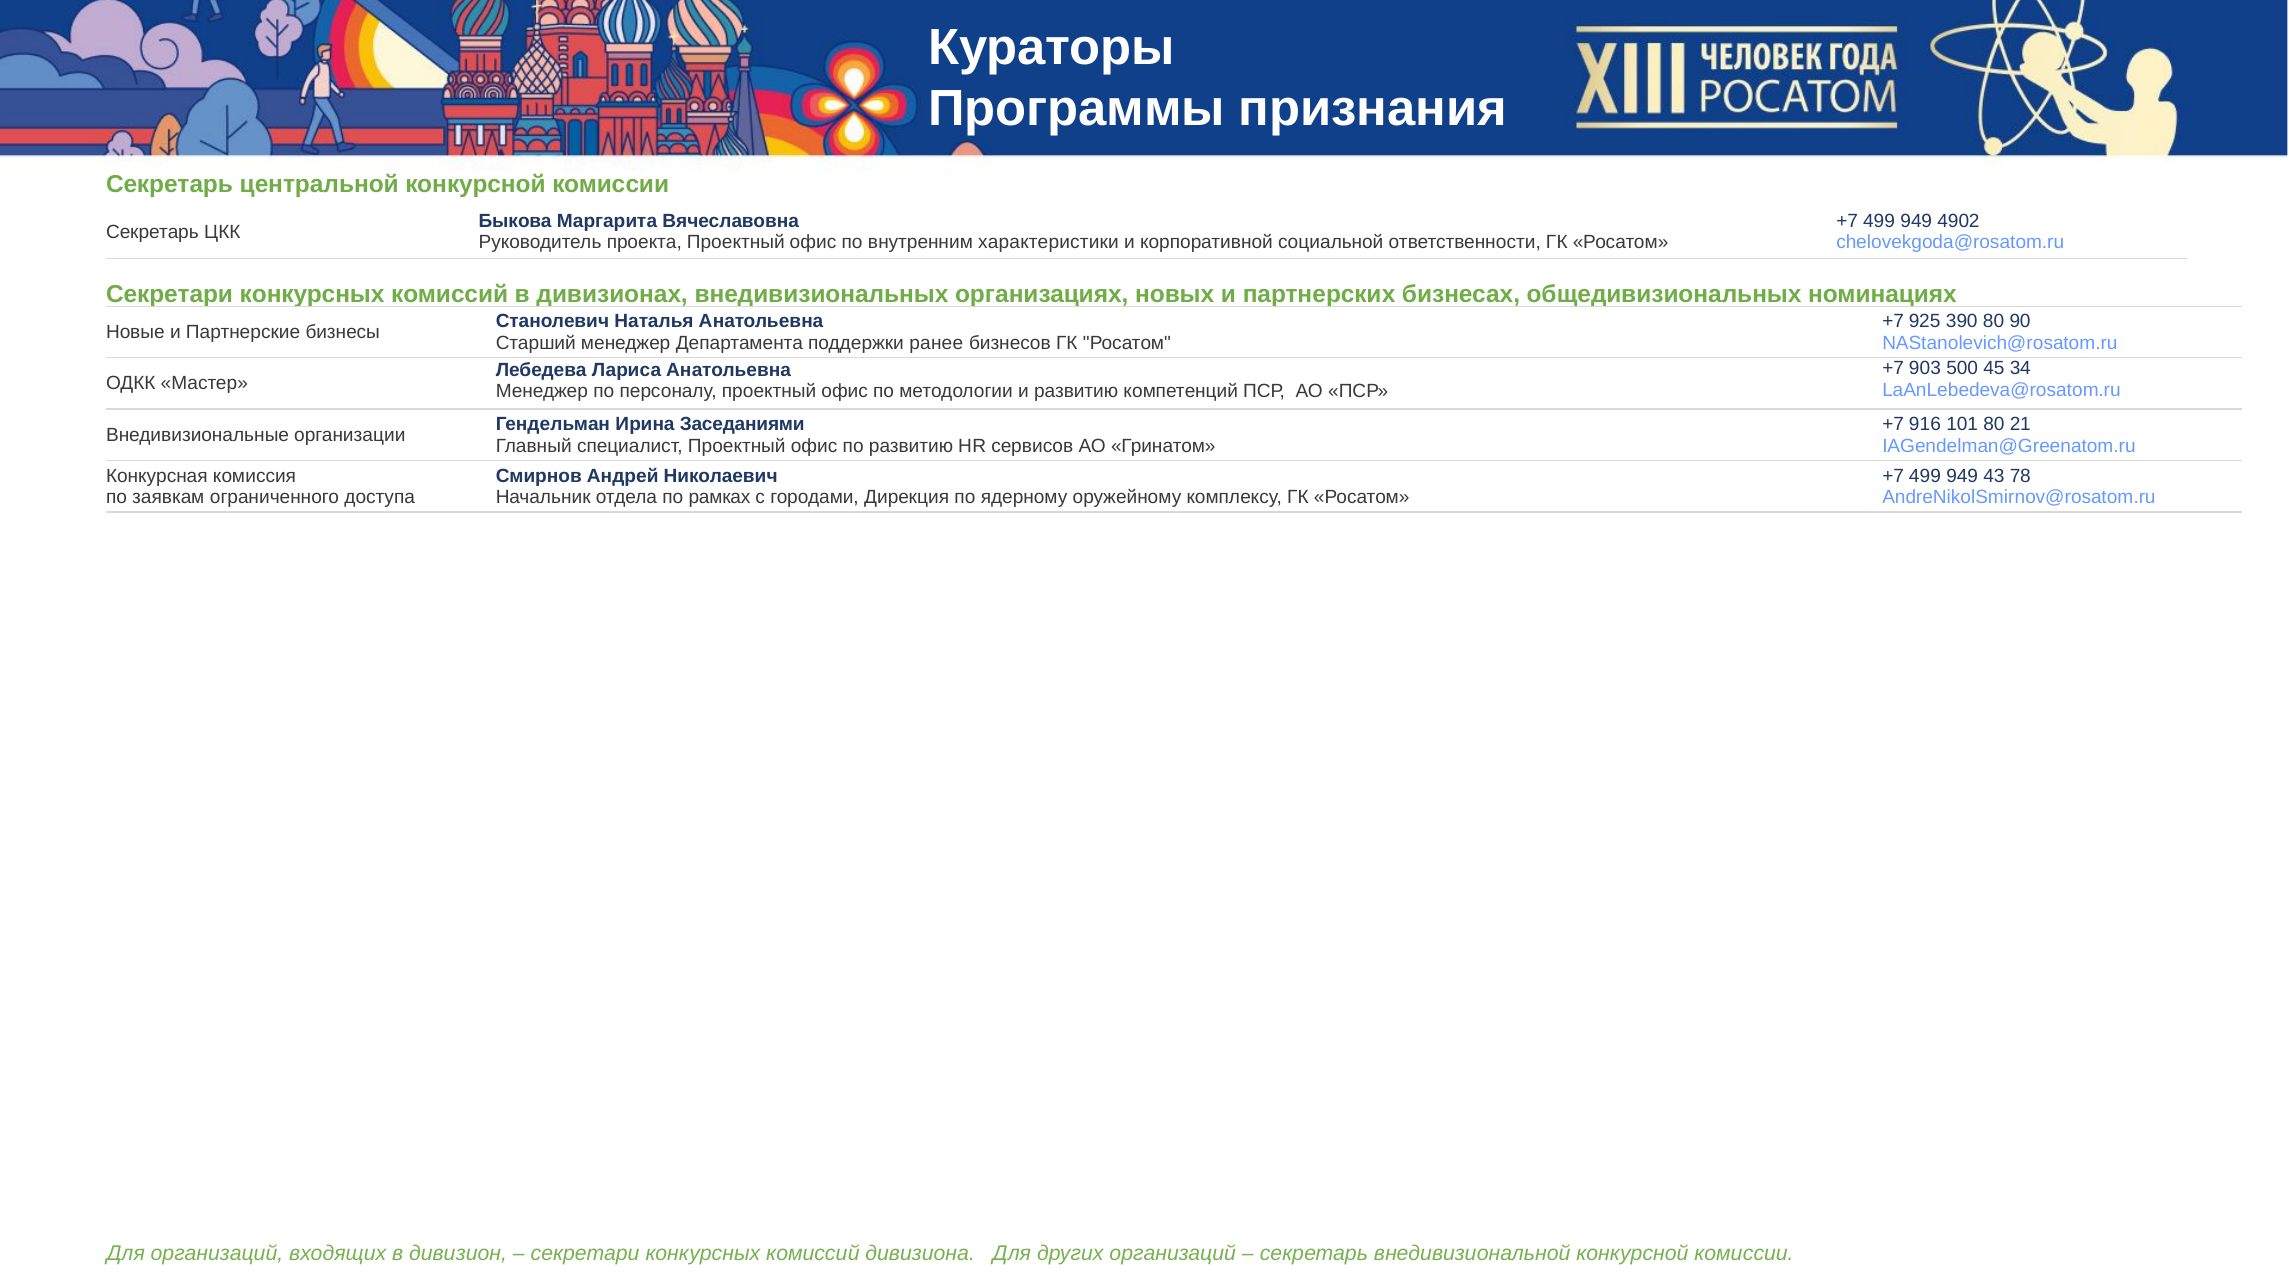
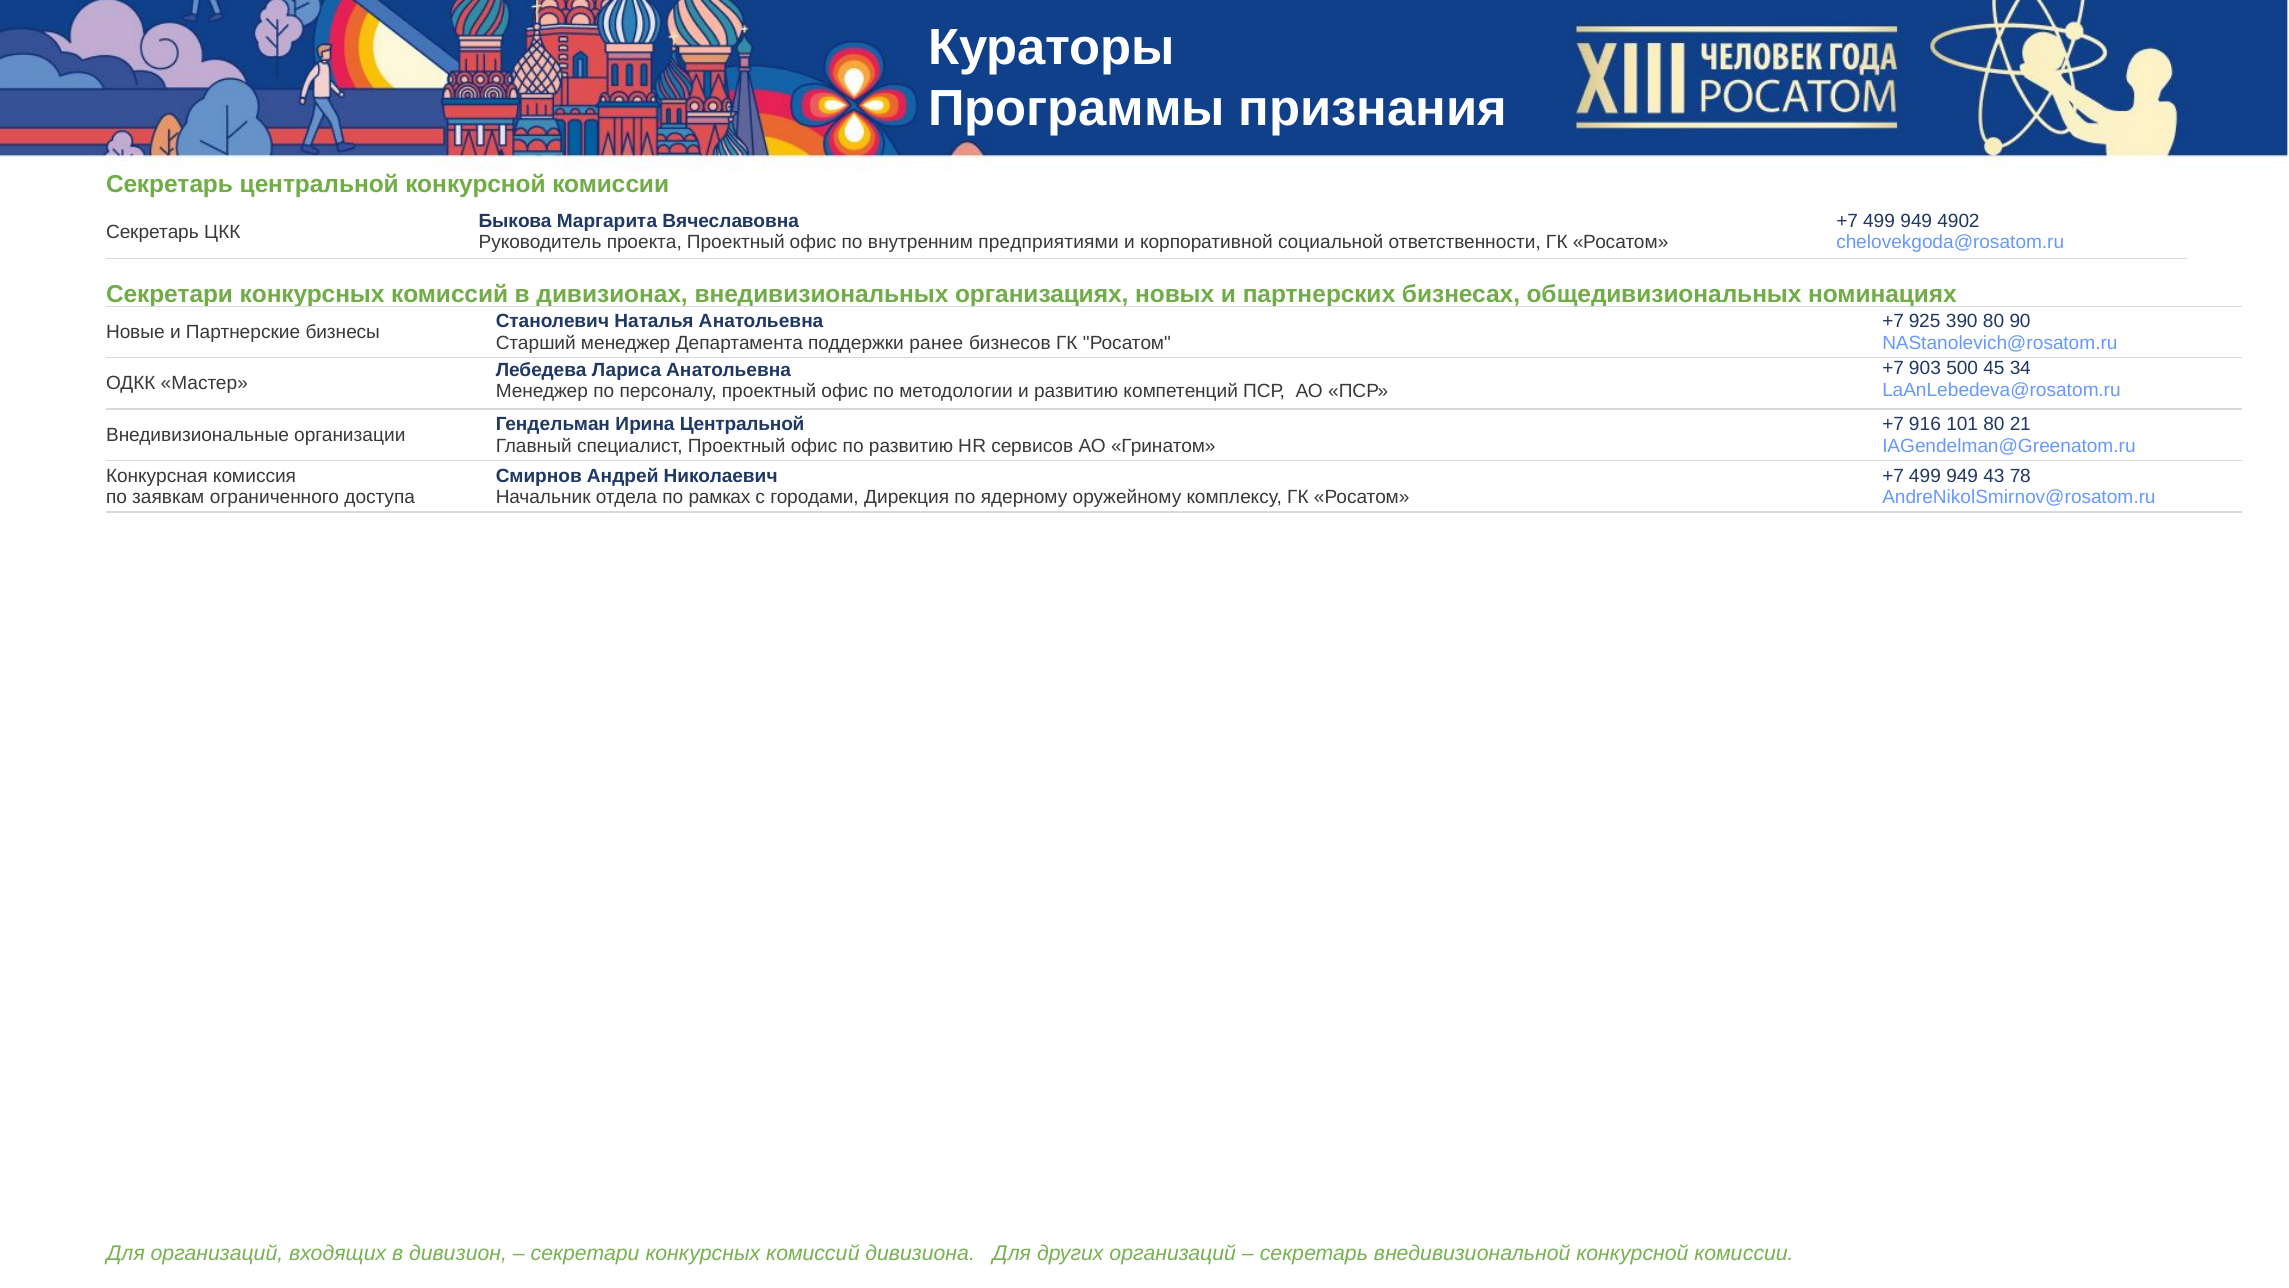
характеристики: характеристики -> предприятиями (1048, 242)
Ирина Заседаниями: Заседаниями -> Центральной (742, 424)
